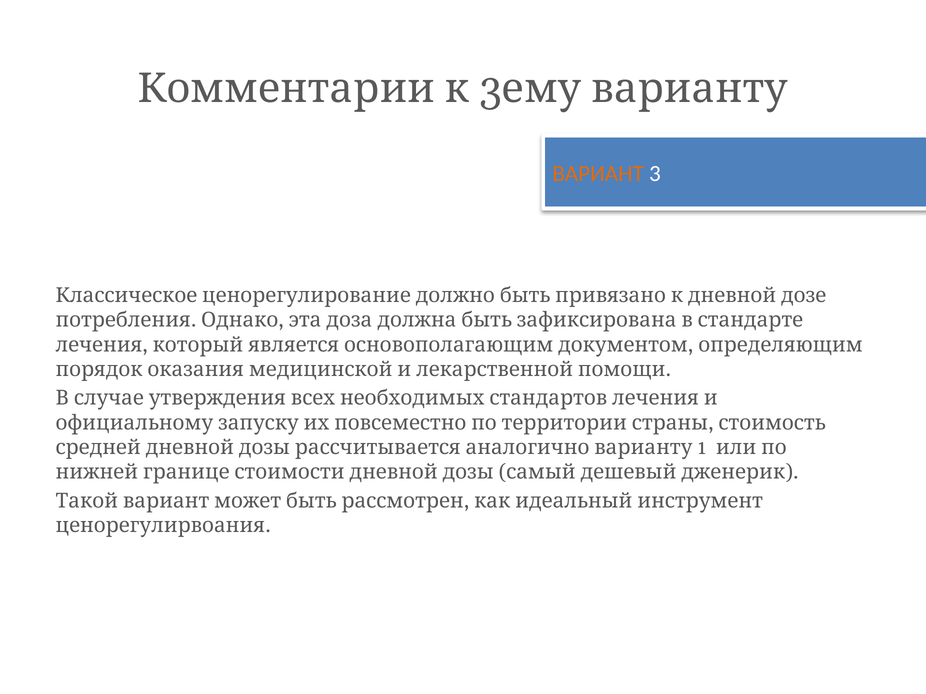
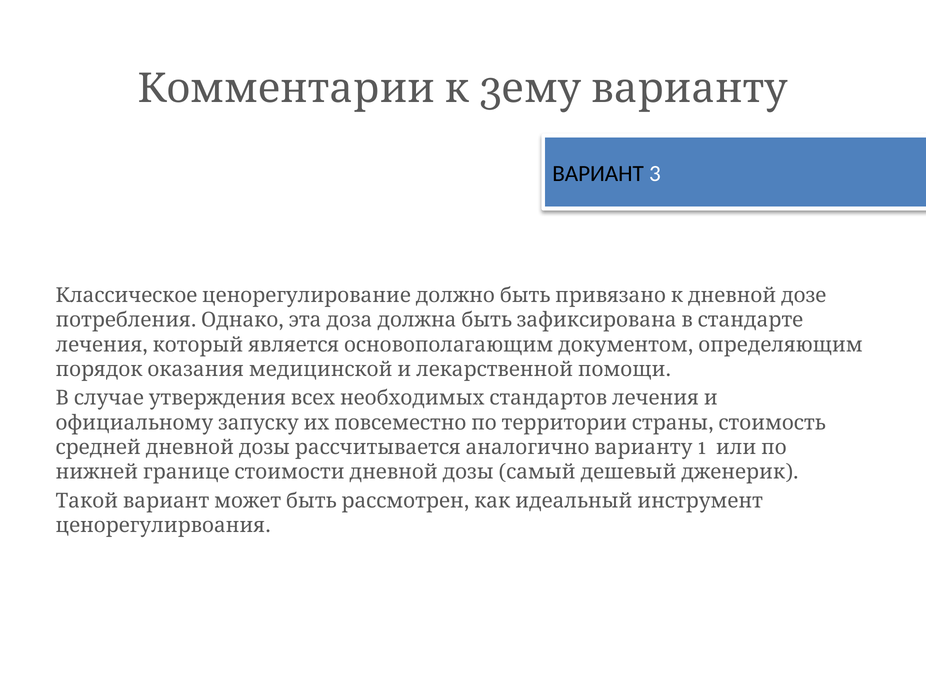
ВАРИАНТ colour: orange -> black (598, 174)
